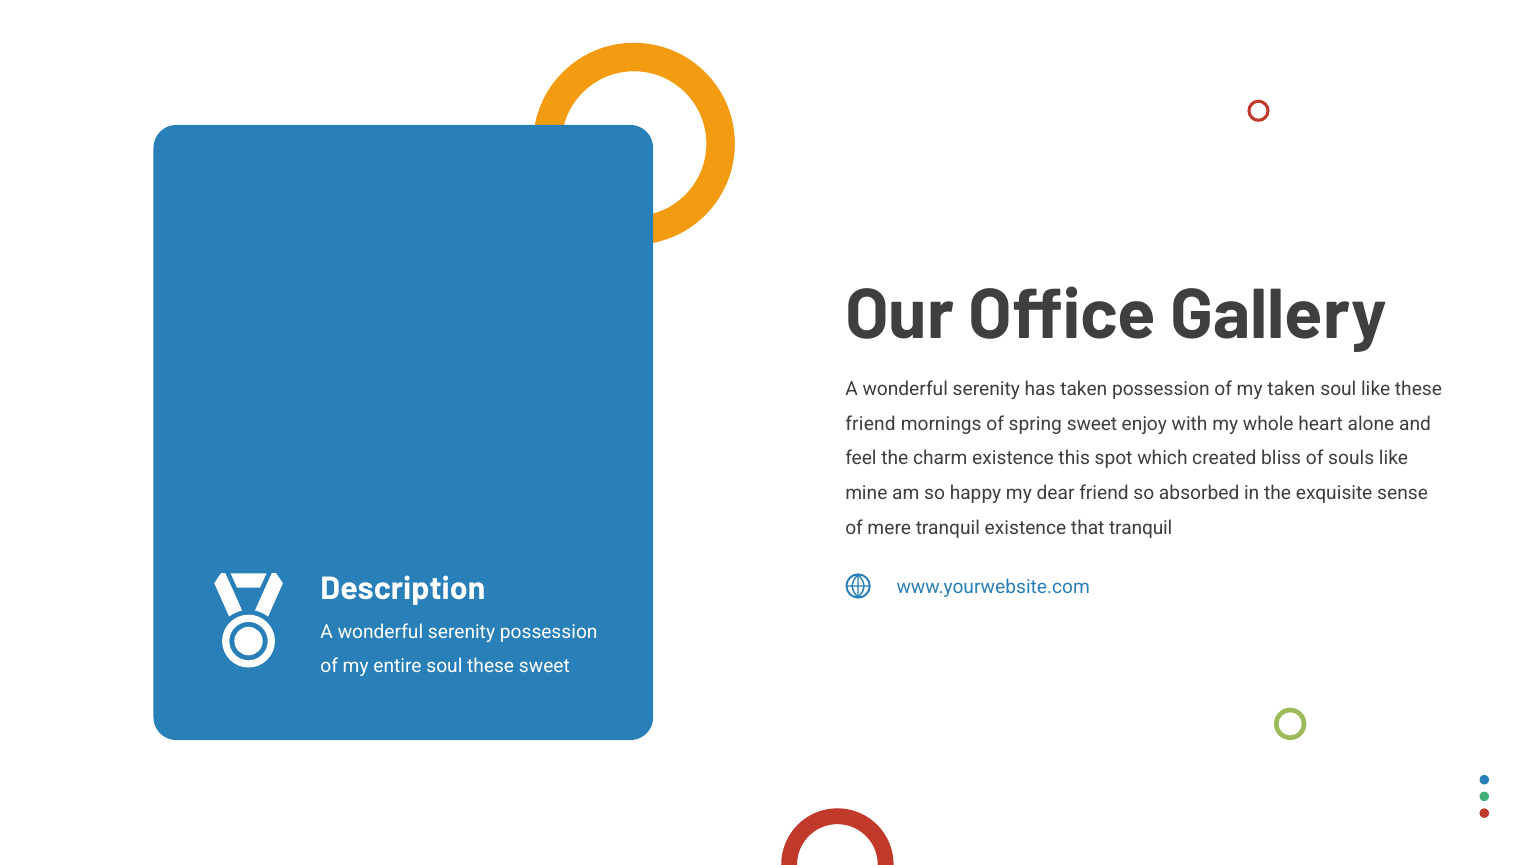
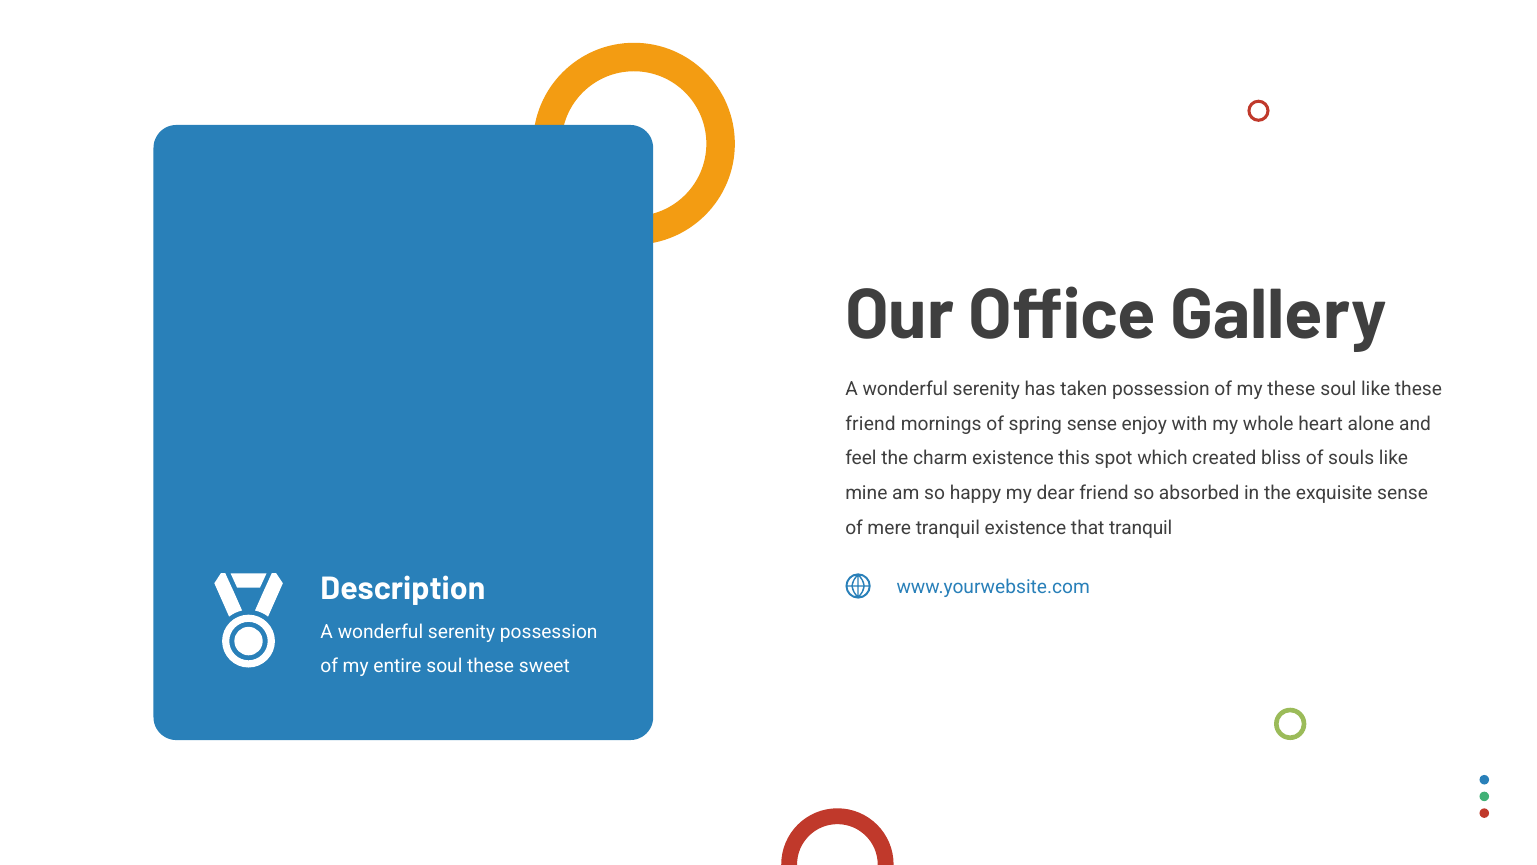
my taken: taken -> these (1291, 389)
spring sweet: sweet -> sense (1092, 424)
